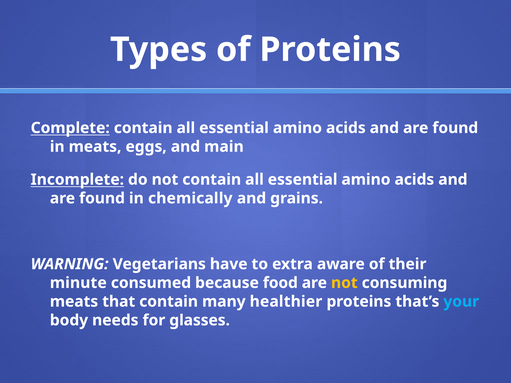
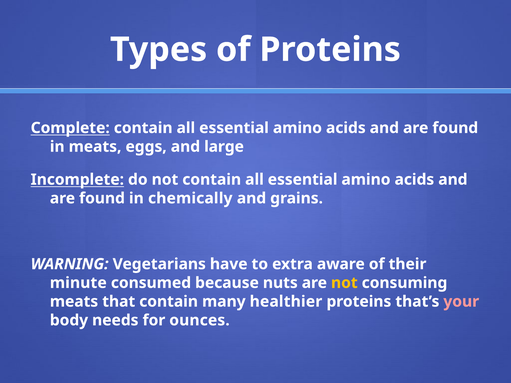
main: main -> large (224, 147)
food: food -> nuts (280, 283)
your colour: light blue -> pink (461, 302)
glasses: glasses -> ounces (199, 320)
